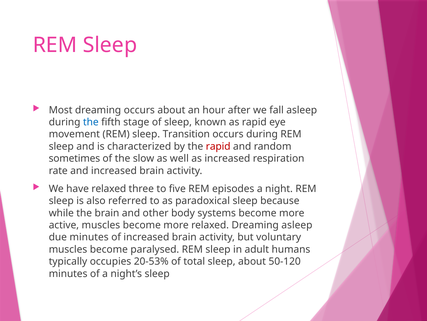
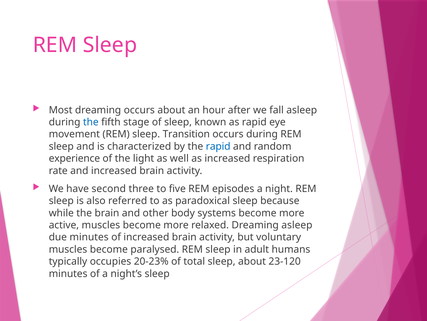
rapid colour: red -> blue (218, 146)
sometimes: sometimes -> experience (74, 158)
slow: slow -> light (144, 158)
have relaxed: relaxed -> second (109, 188)
20-53%: 20-53% -> 20-23% (151, 261)
50-120: 50-120 -> 23-120 (285, 261)
